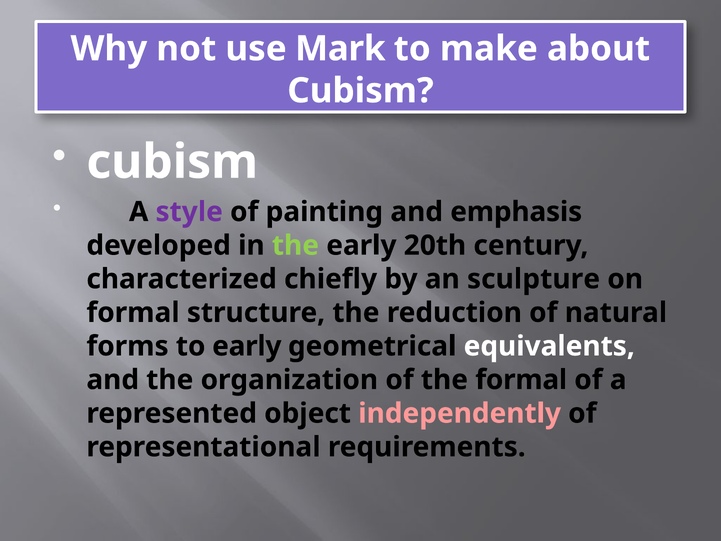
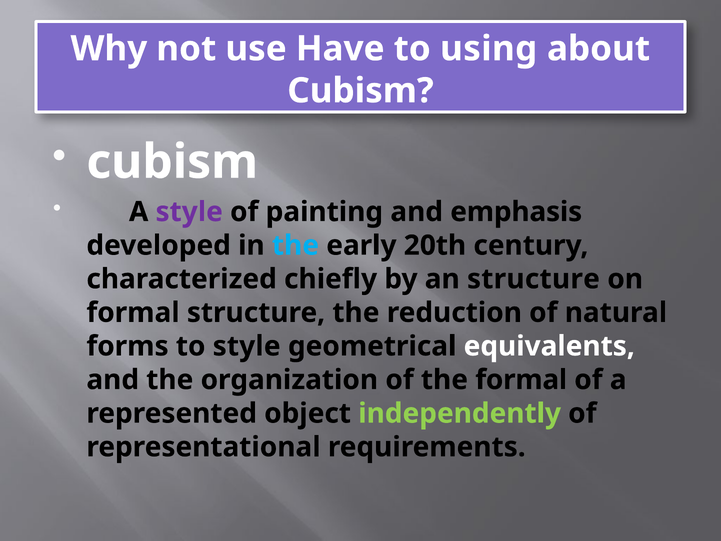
Mark: Mark -> Have (340, 49)
make: make -> using (489, 49)
the colour: light green -> light blue (295, 245)
an sculpture: sculpture -> structure (533, 279)
to early: early -> style (247, 346)
independently colour: pink -> light green (460, 413)
